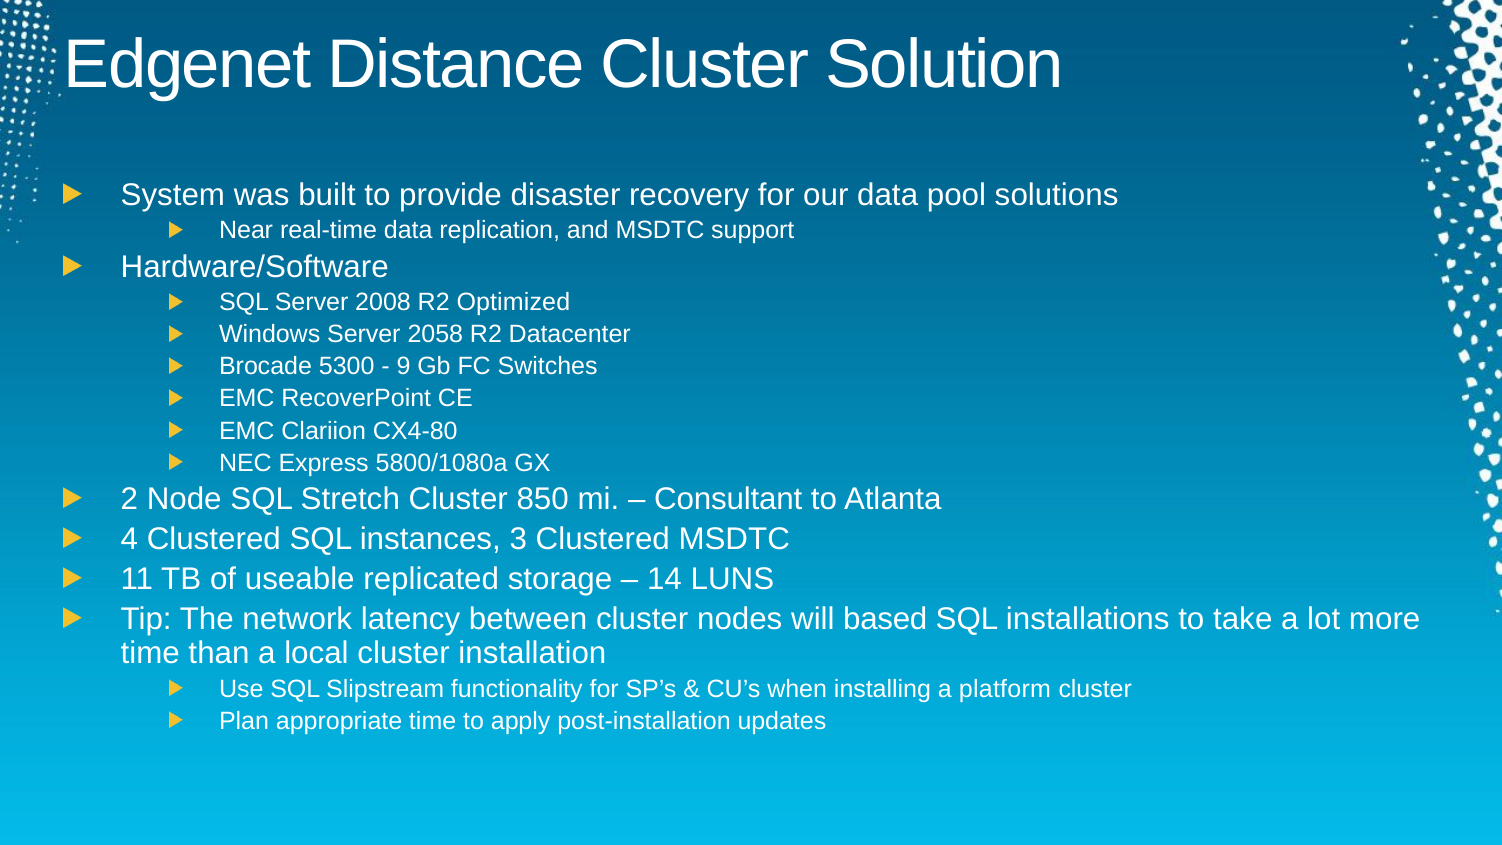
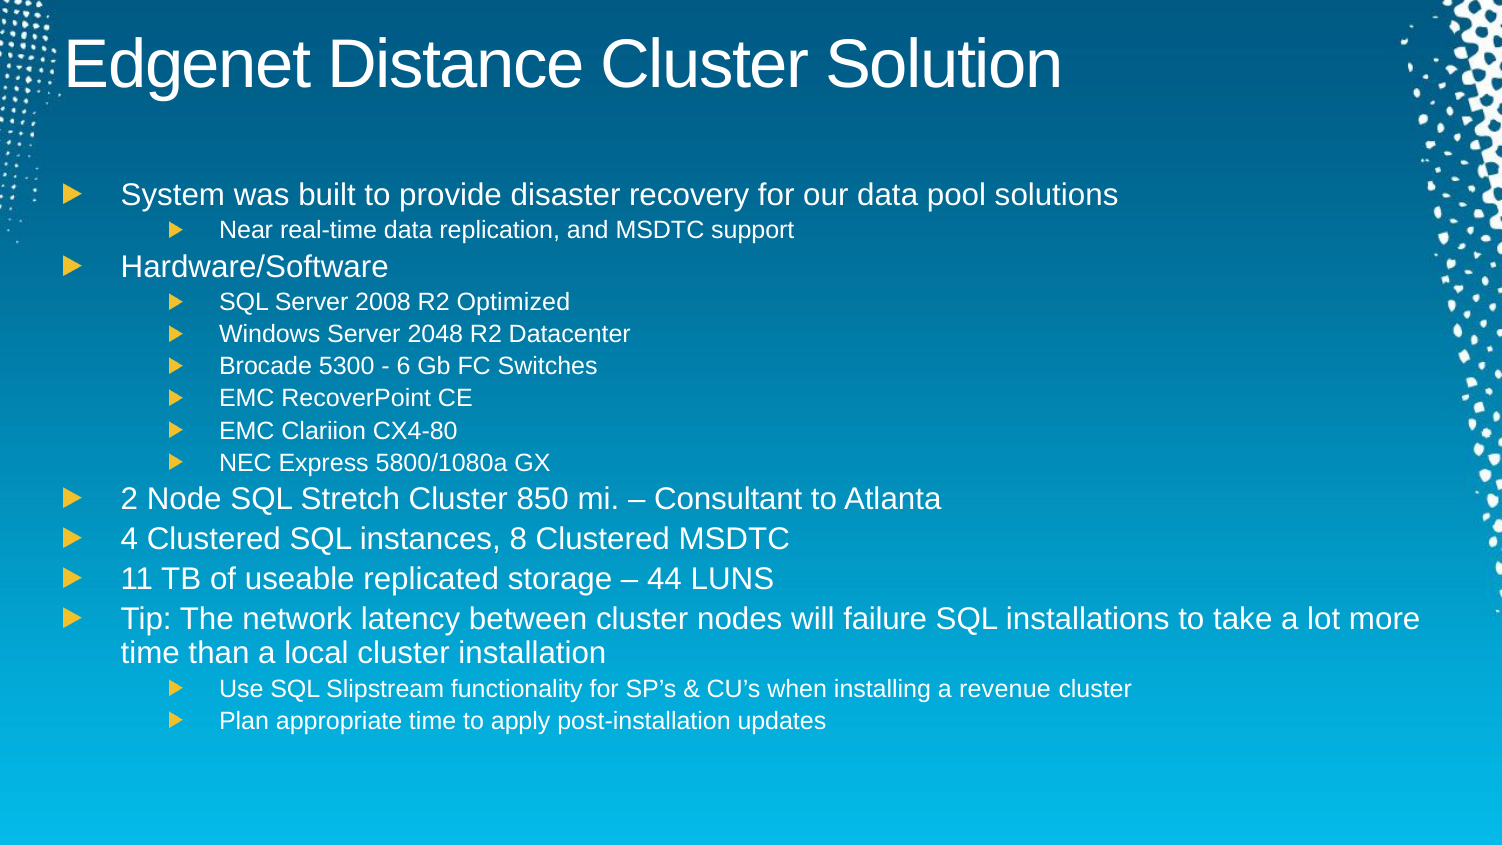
2058: 2058 -> 2048 (435, 335)
9: 9 -> 6 (404, 367)
3: 3 -> 8 (518, 540)
14: 14 -> 44 (664, 580)
based: based -> failure (885, 620)
platform: platform -> revenue (1005, 689)
